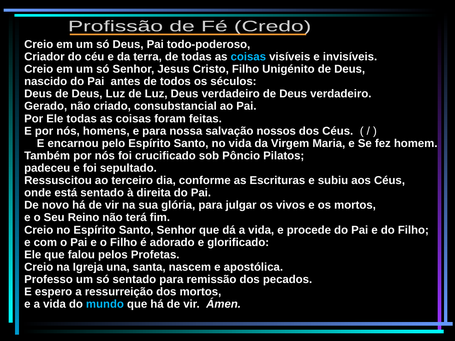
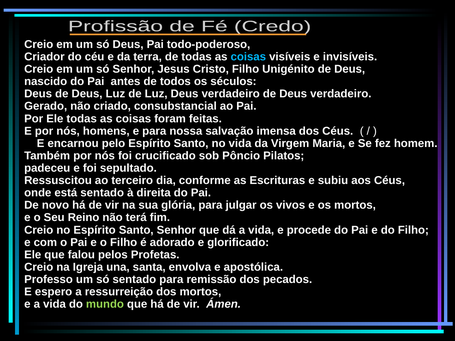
nossos: nossos -> imensa (276, 131)
nascem: nascem -> envolva (190, 267)
mundo colour: light blue -> light green (105, 304)
